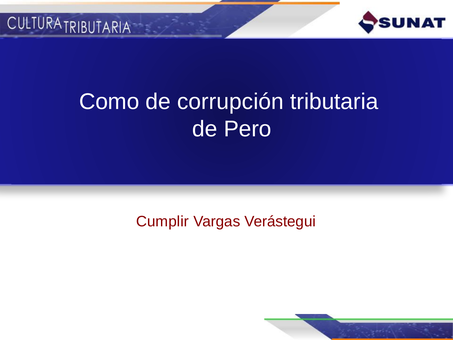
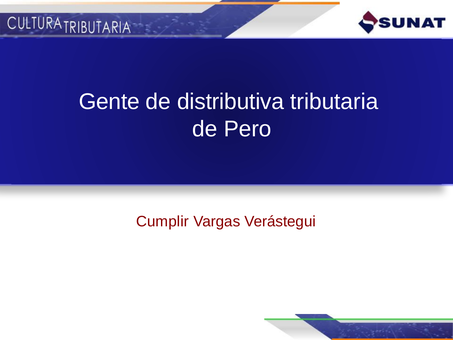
Como: Como -> Gente (109, 102)
corrupción: corrupción -> distributiva (231, 102)
